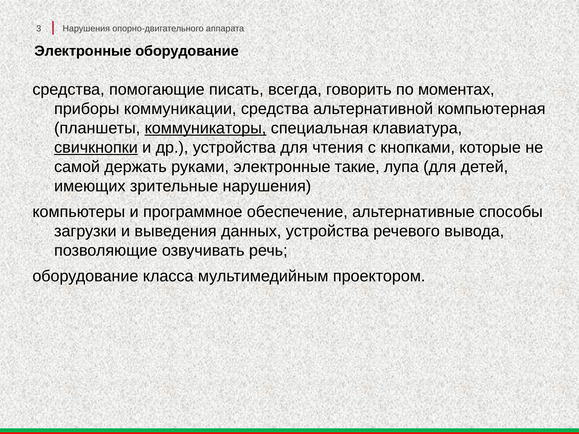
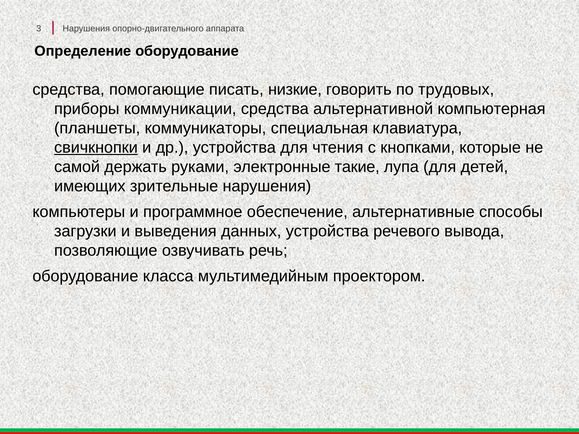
Электронные: Электронные -> Определение (83, 51)
всегда: всегда -> низкие (295, 90)
моментах: моментах -> трудовых (456, 90)
коммуникаторы underline: present -> none (206, 128)
